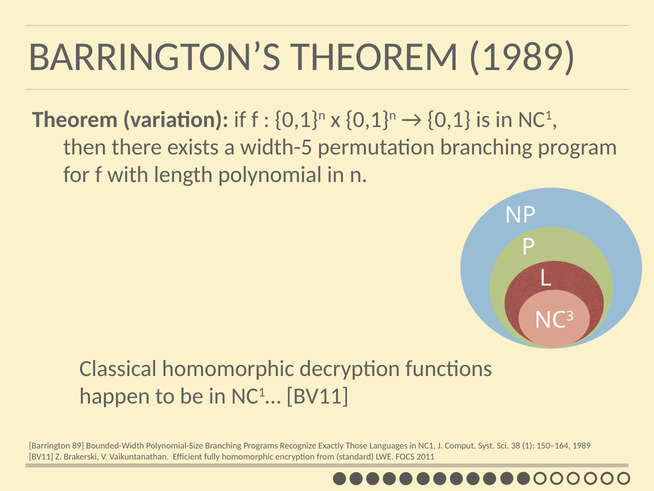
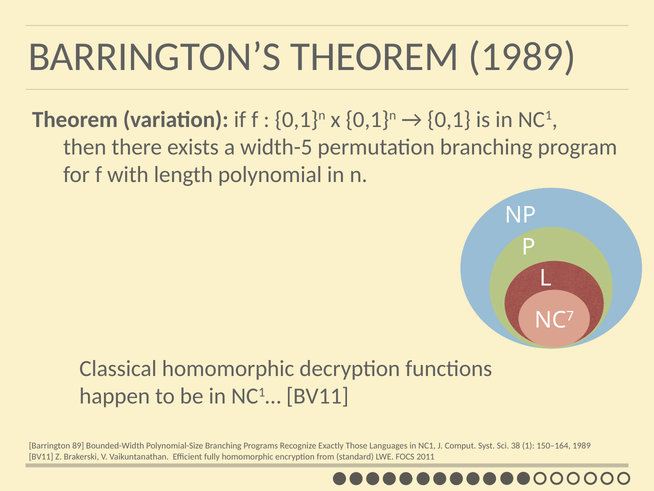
3: 3 -> 7 (570, 316)
